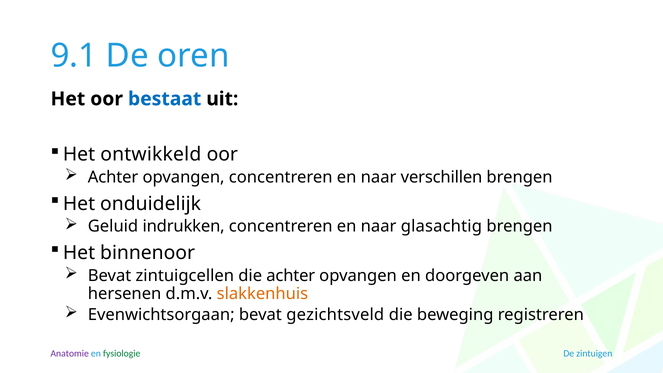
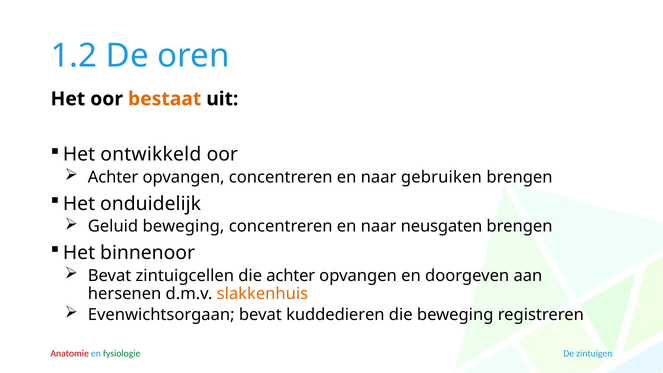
9.1: 9.1 -> 1.2 (74, 56)
bestaat colour: blue -> orange (165, 99)
verschillen: verschillen -> gebruiken (441, 177)
Geluid indrukken: indrukken -> beweging (183, 226)
glasachtig: glasachtig -> neusgaten (442, 226)
gezichtsveld: gezichtsveld -> kuddedieren (335, 315)
Anatomie colour: purple -> red (70, 353)
